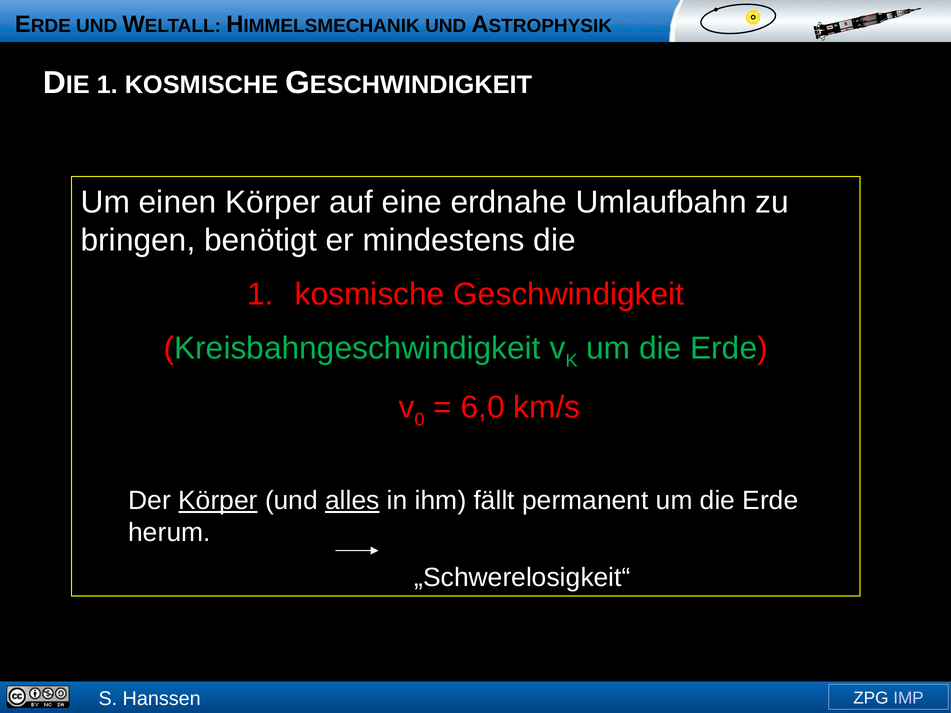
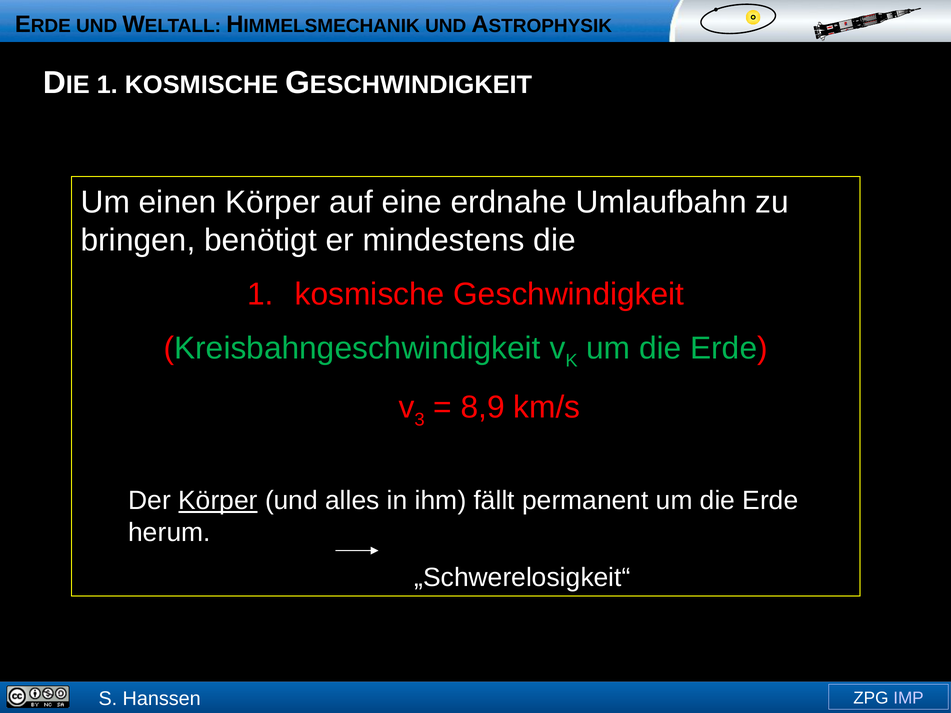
0: 0 -> 3 (420, 420)
6,0: 6,0 -> 8,9 (483, 407)
alles underline: present -> none (352, 501)
